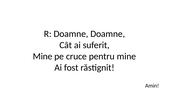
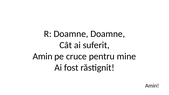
Mine: Mine -> Amin (43, 56)
